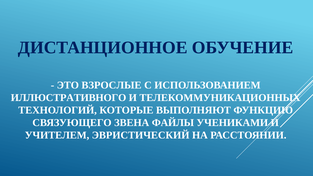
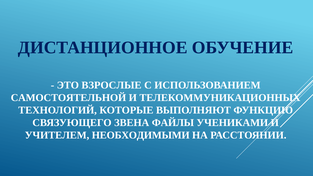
ИЛЛЮСТРАТИВНОГО: ИЛЛЮСТРАТИВНОГО -> САМОСТОЯТЕЛЬНОЙ (68, 98)
ЭВРИСТИЧЕСКИЙ: ЭВРИСТИЧЕСКИЙ -> НЕОБХОДИМЫМИ (141, 135)
